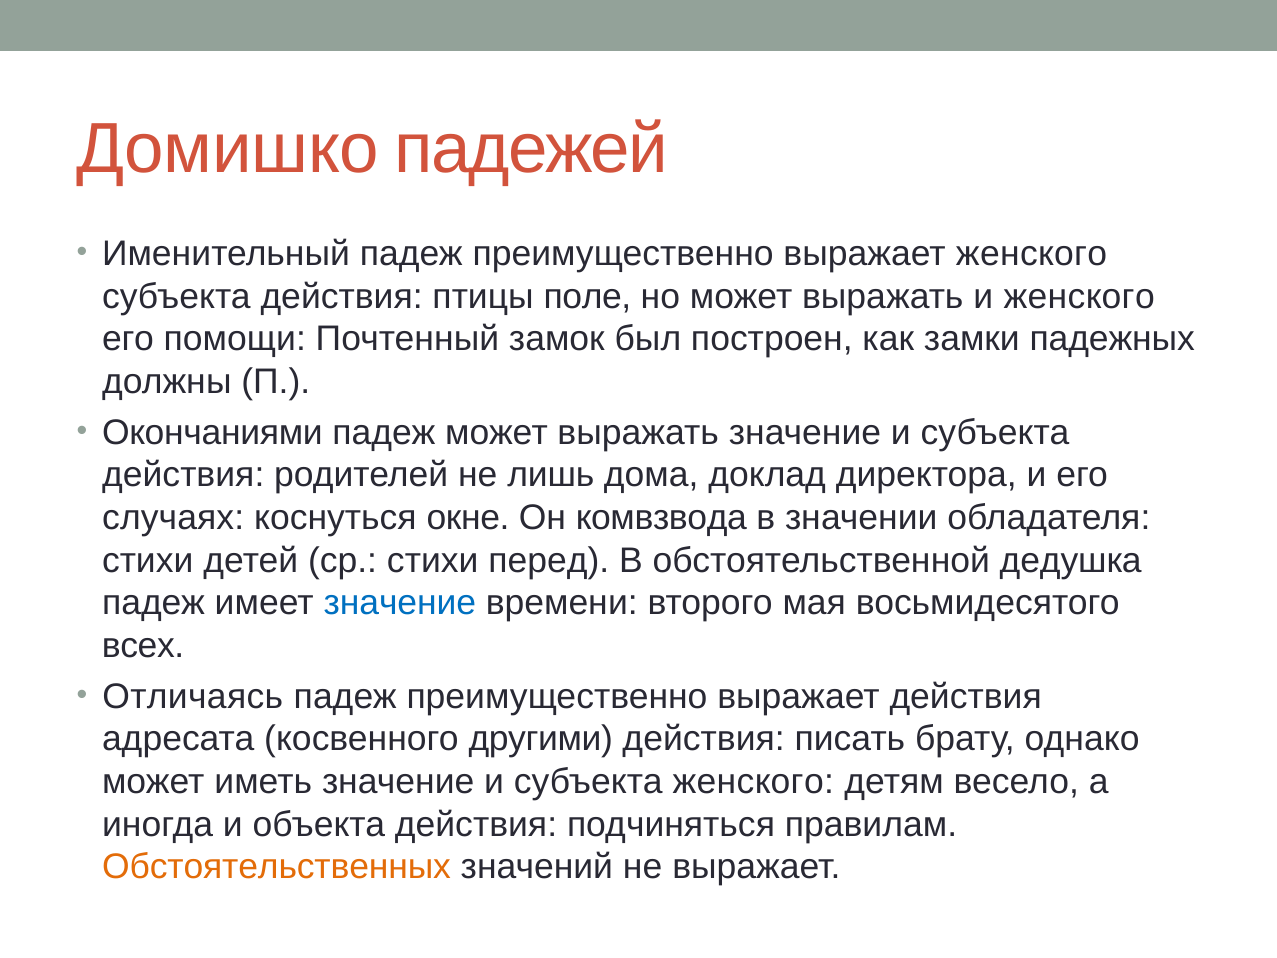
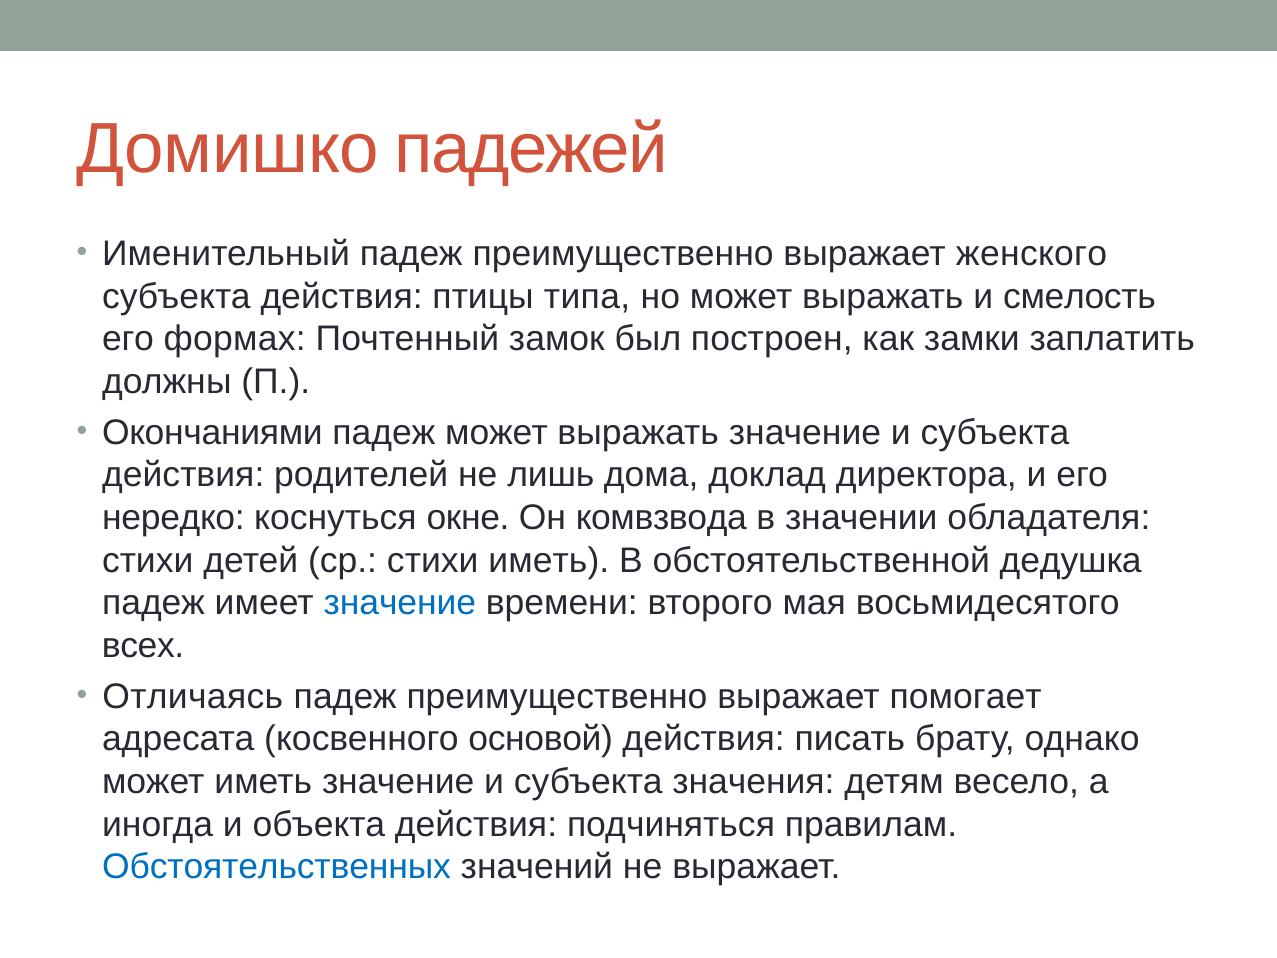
поле: поле -> типа (587, 296)
и женского: женского -> смелость (1079, 296)
помощи: помощи -> формах (235, 339)
падежных: падежных -> заплатить (1112, 339)
случаях: случаях -> нередко (173, 518)
стихи перед: перед -> иметь (549, 560)
выражает действия: действия -> помогает (966, 696)
другими: другими -> основой (541, 739)
субъекта женского: женского -> значения (753, 782)
Обстоятельственных colour: orange -> blue (277, 867)
